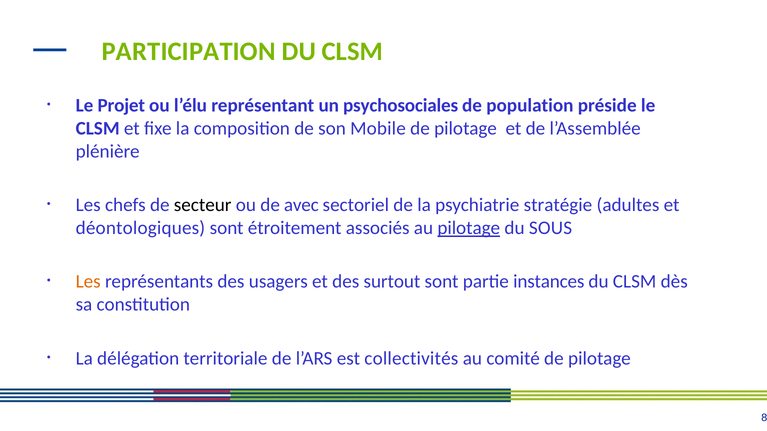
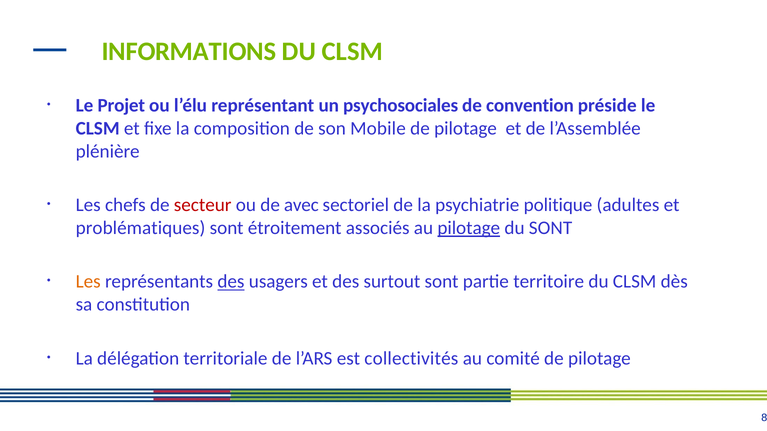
PARTICIPATION: PARTICIPATION -> INFORMATIONS (189, 52)
population: population -> convention (530, 106)
secteur colour: black -> red (203, 205)
stratégie: stratégie -> politique (558, 205)
déontologiques: déontologiques -> problématiques (140, 228)
du SOUS: SOUS -> SONT (551, 228)
des underline: none -> present (231, 282)
instances: instances -> territoire (549, 282)
